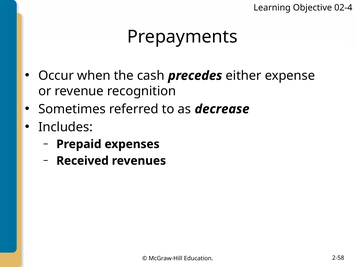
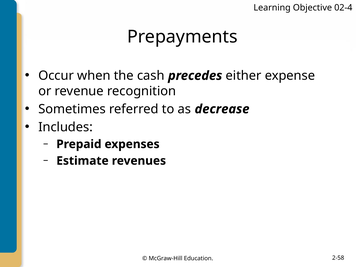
Received: Received -> Estimate (82, 161)
